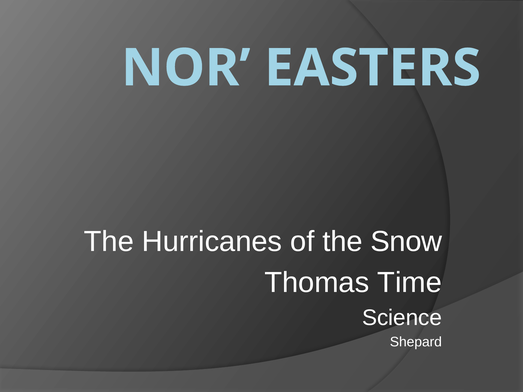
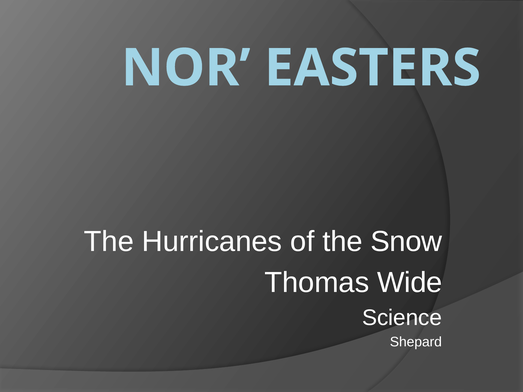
Time: Time -> Wide (410, 283)
